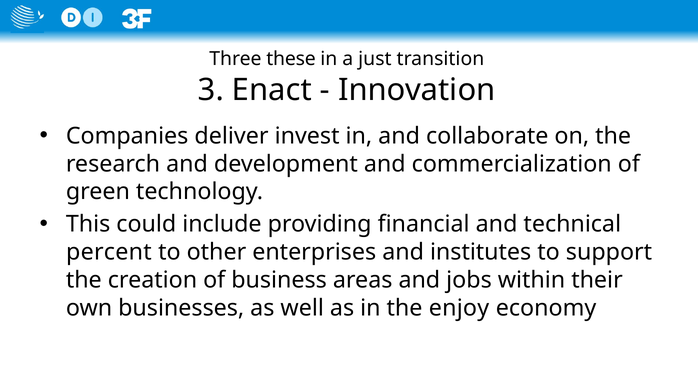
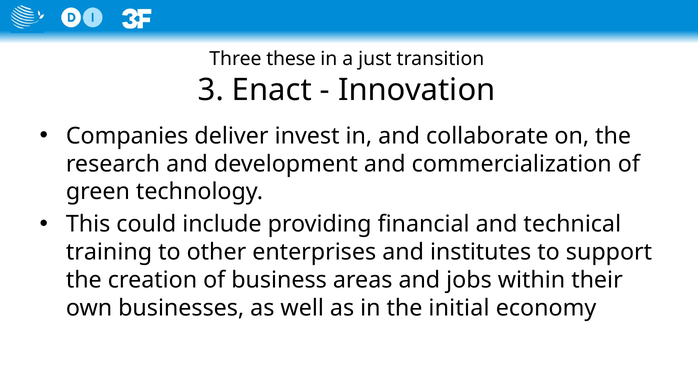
percent: percent -> training (109, 253)
enjoy: enjoy -> initial (459, 308)
